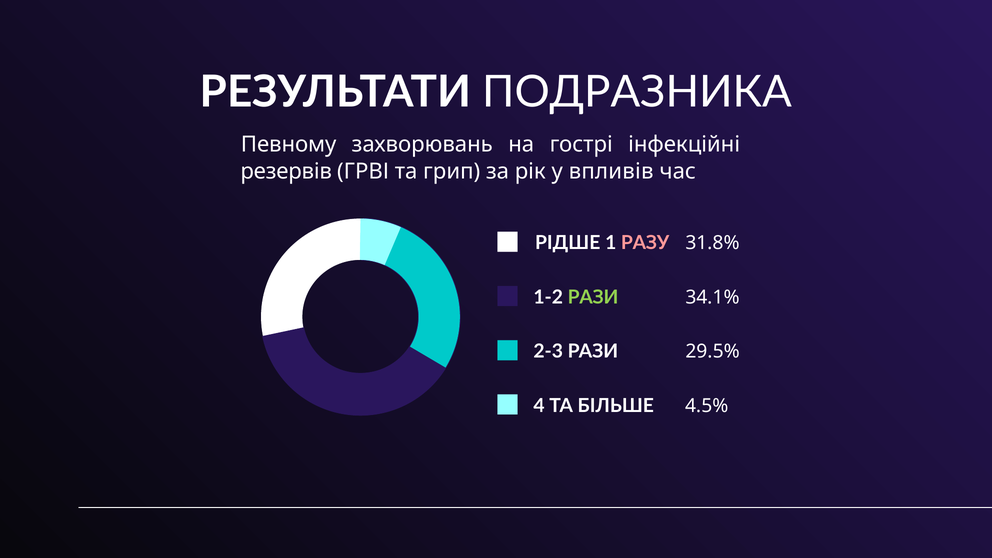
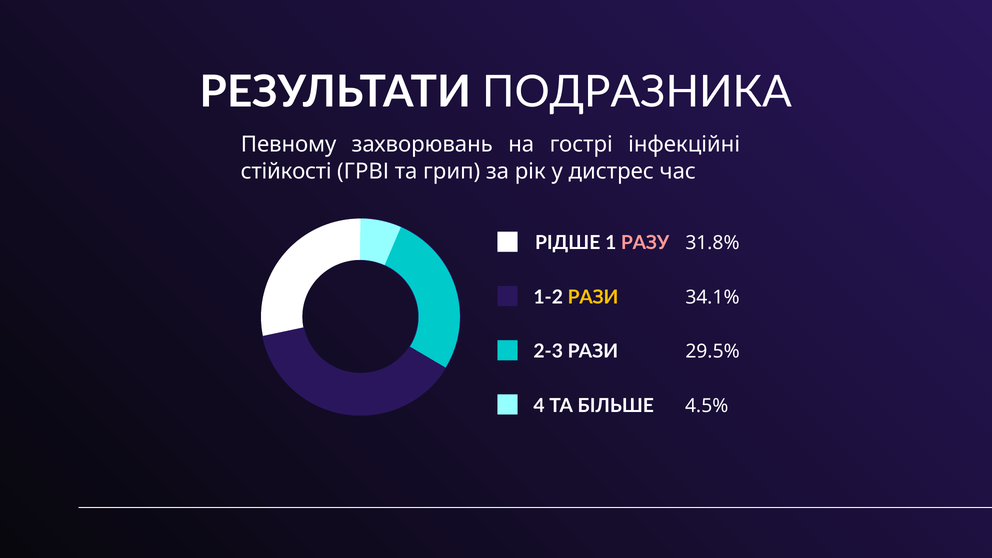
резервів: резервів -> стійкості (286, 171)
впливів: впливів -> дистрес (611, 171)
РАЗИ colour: light green -> yellow (593, 297)
